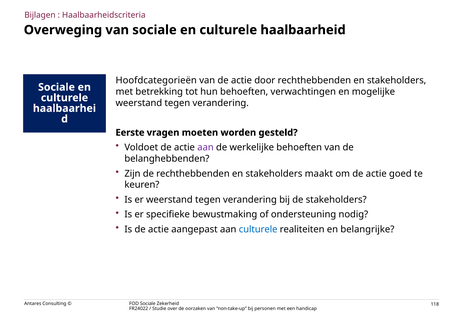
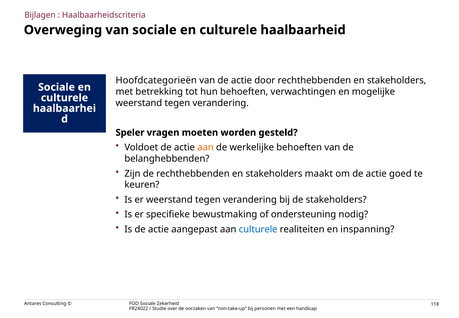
Eerste: Eerste -> Speler (130, 132)
aan colour: purple -> orange (205, 147)
belangrijke: belangrijke -> inspanning (367, 229)
